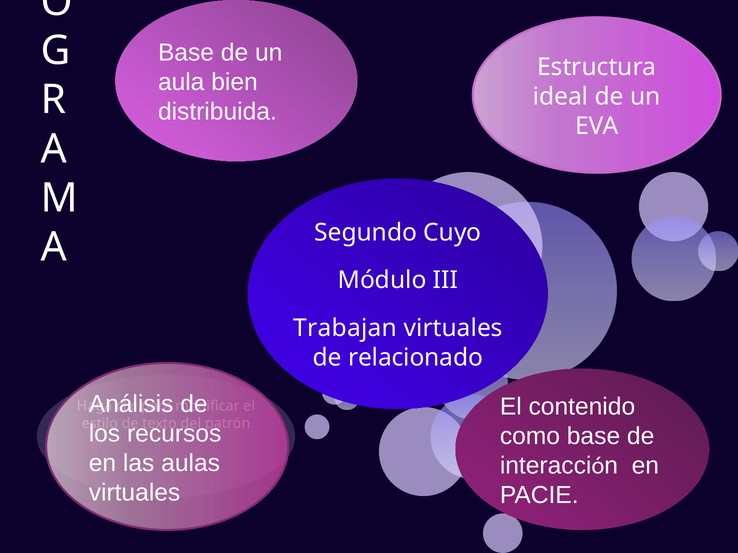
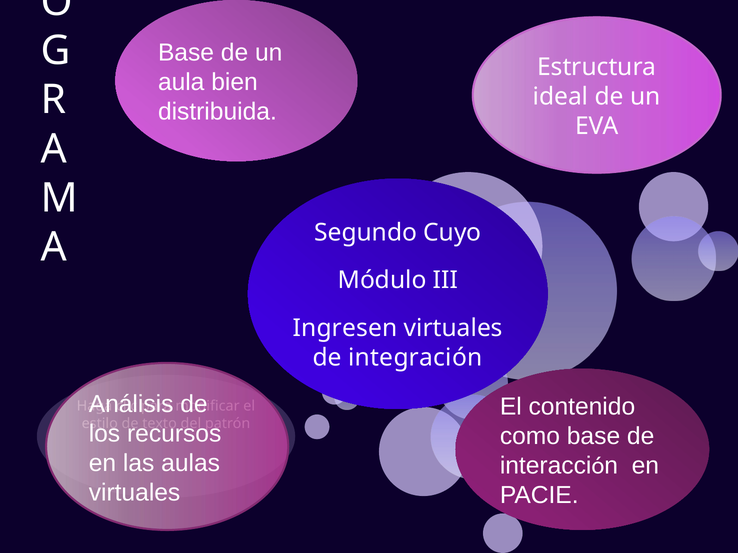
Trabajan: Trabajan -> Ingresen (345, 329)
relacionado: relacionado -> integración (415, 358)
